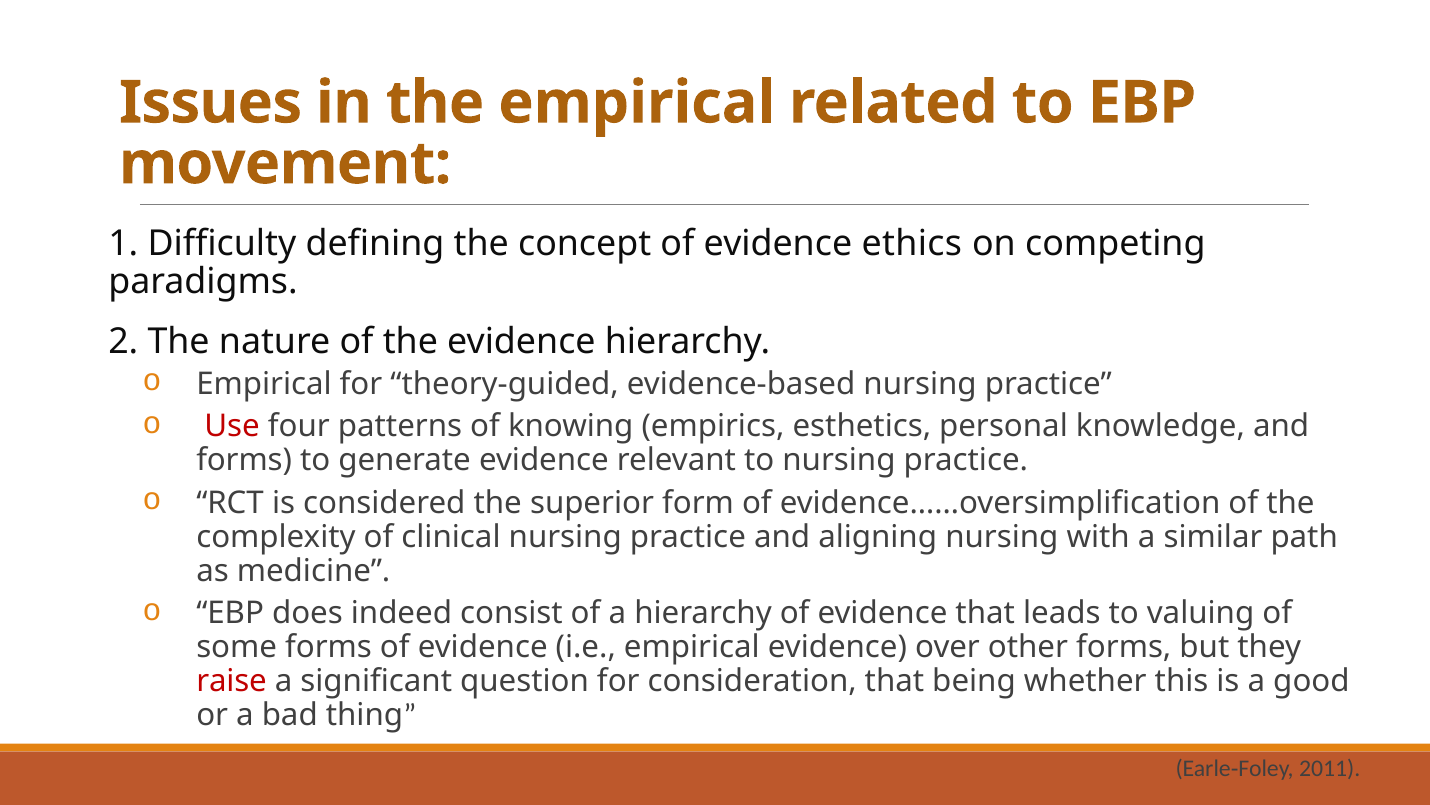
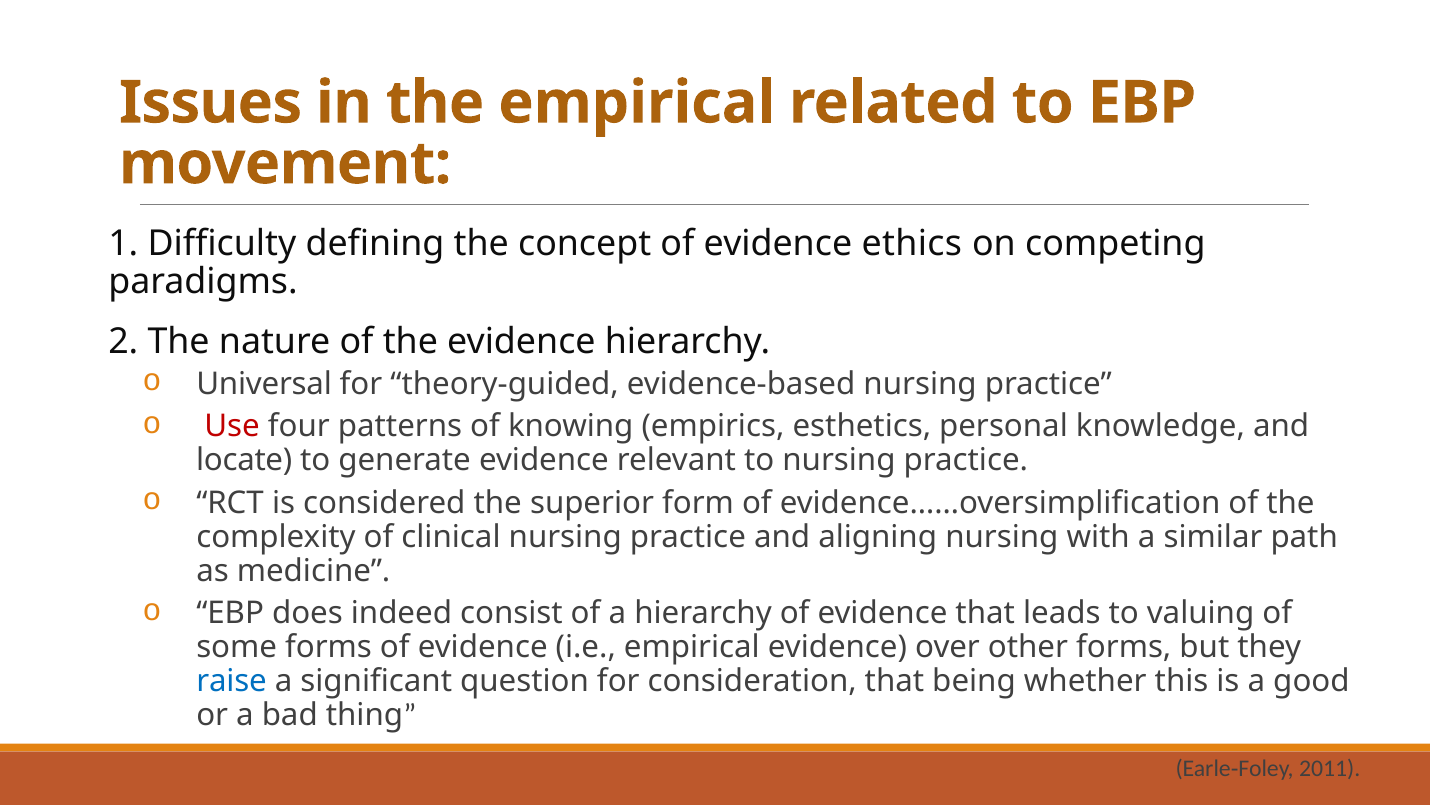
Empirical: Empirical -> Universal (264, 383)
forms: forms -> locate (244, 460)
raise colour: red -> blue (232, 681)
